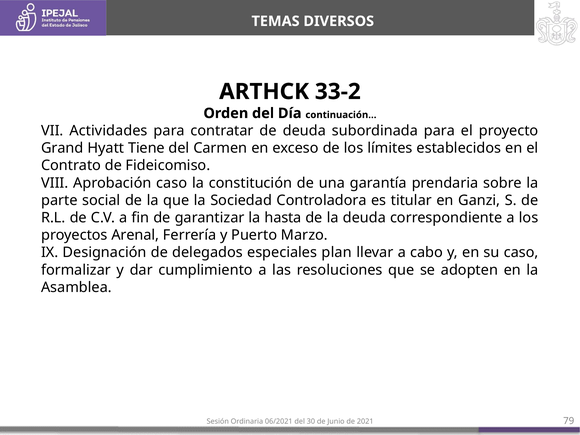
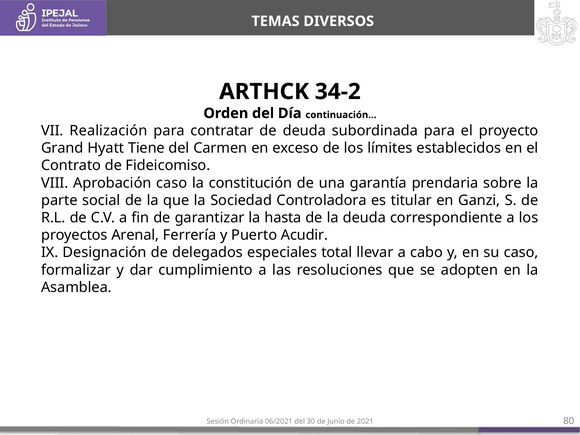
33-2: 33-2 -> 34-2 (338, 92)
Actividades: Actividades -> Realización (108, 131)
Marzo: Marzo -> Acudir (304, 235)
plan: plan -> total (337, 252)
79: 79 -> 80 (569, 421)
